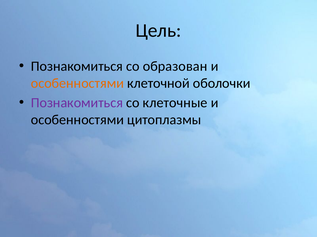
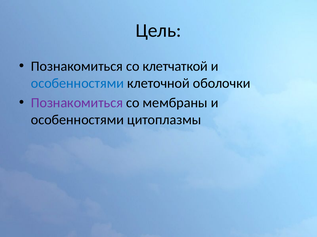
образован: образован -> клетчаткой (175, 67)
особенностями colour: orange -> blue (77, 83)
клеточные: клеточные -> мембраны (175, 103)
